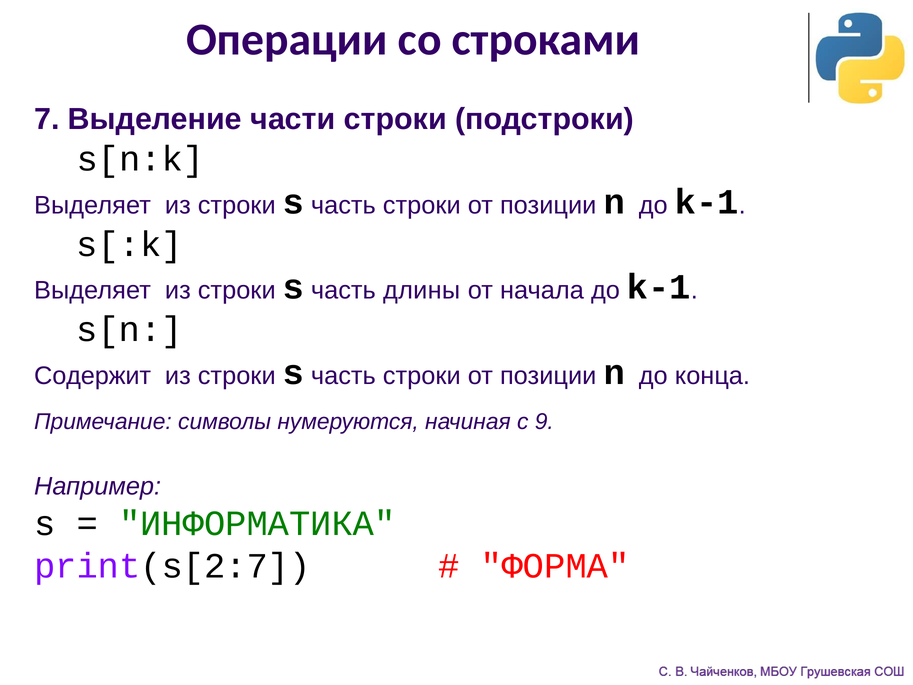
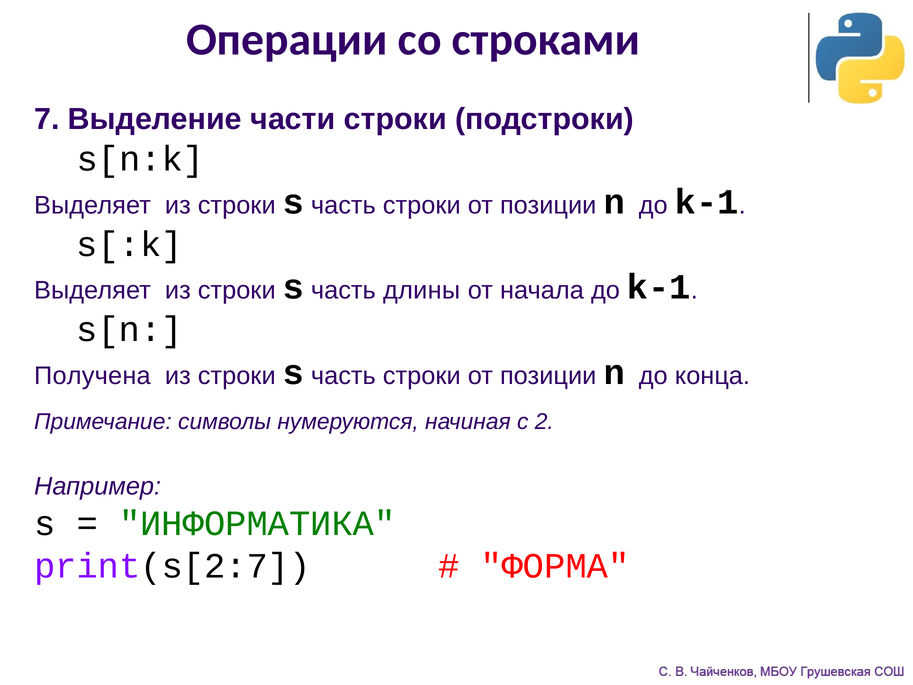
Содержит: Содержит -> Получена (92, 376)
9: 9 -> 2 (544, 422)
